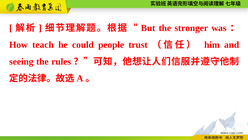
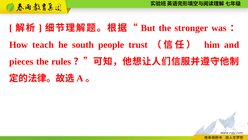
could: could -> south (83, 45)
seeing: seeing -> pieces (21, 61)
